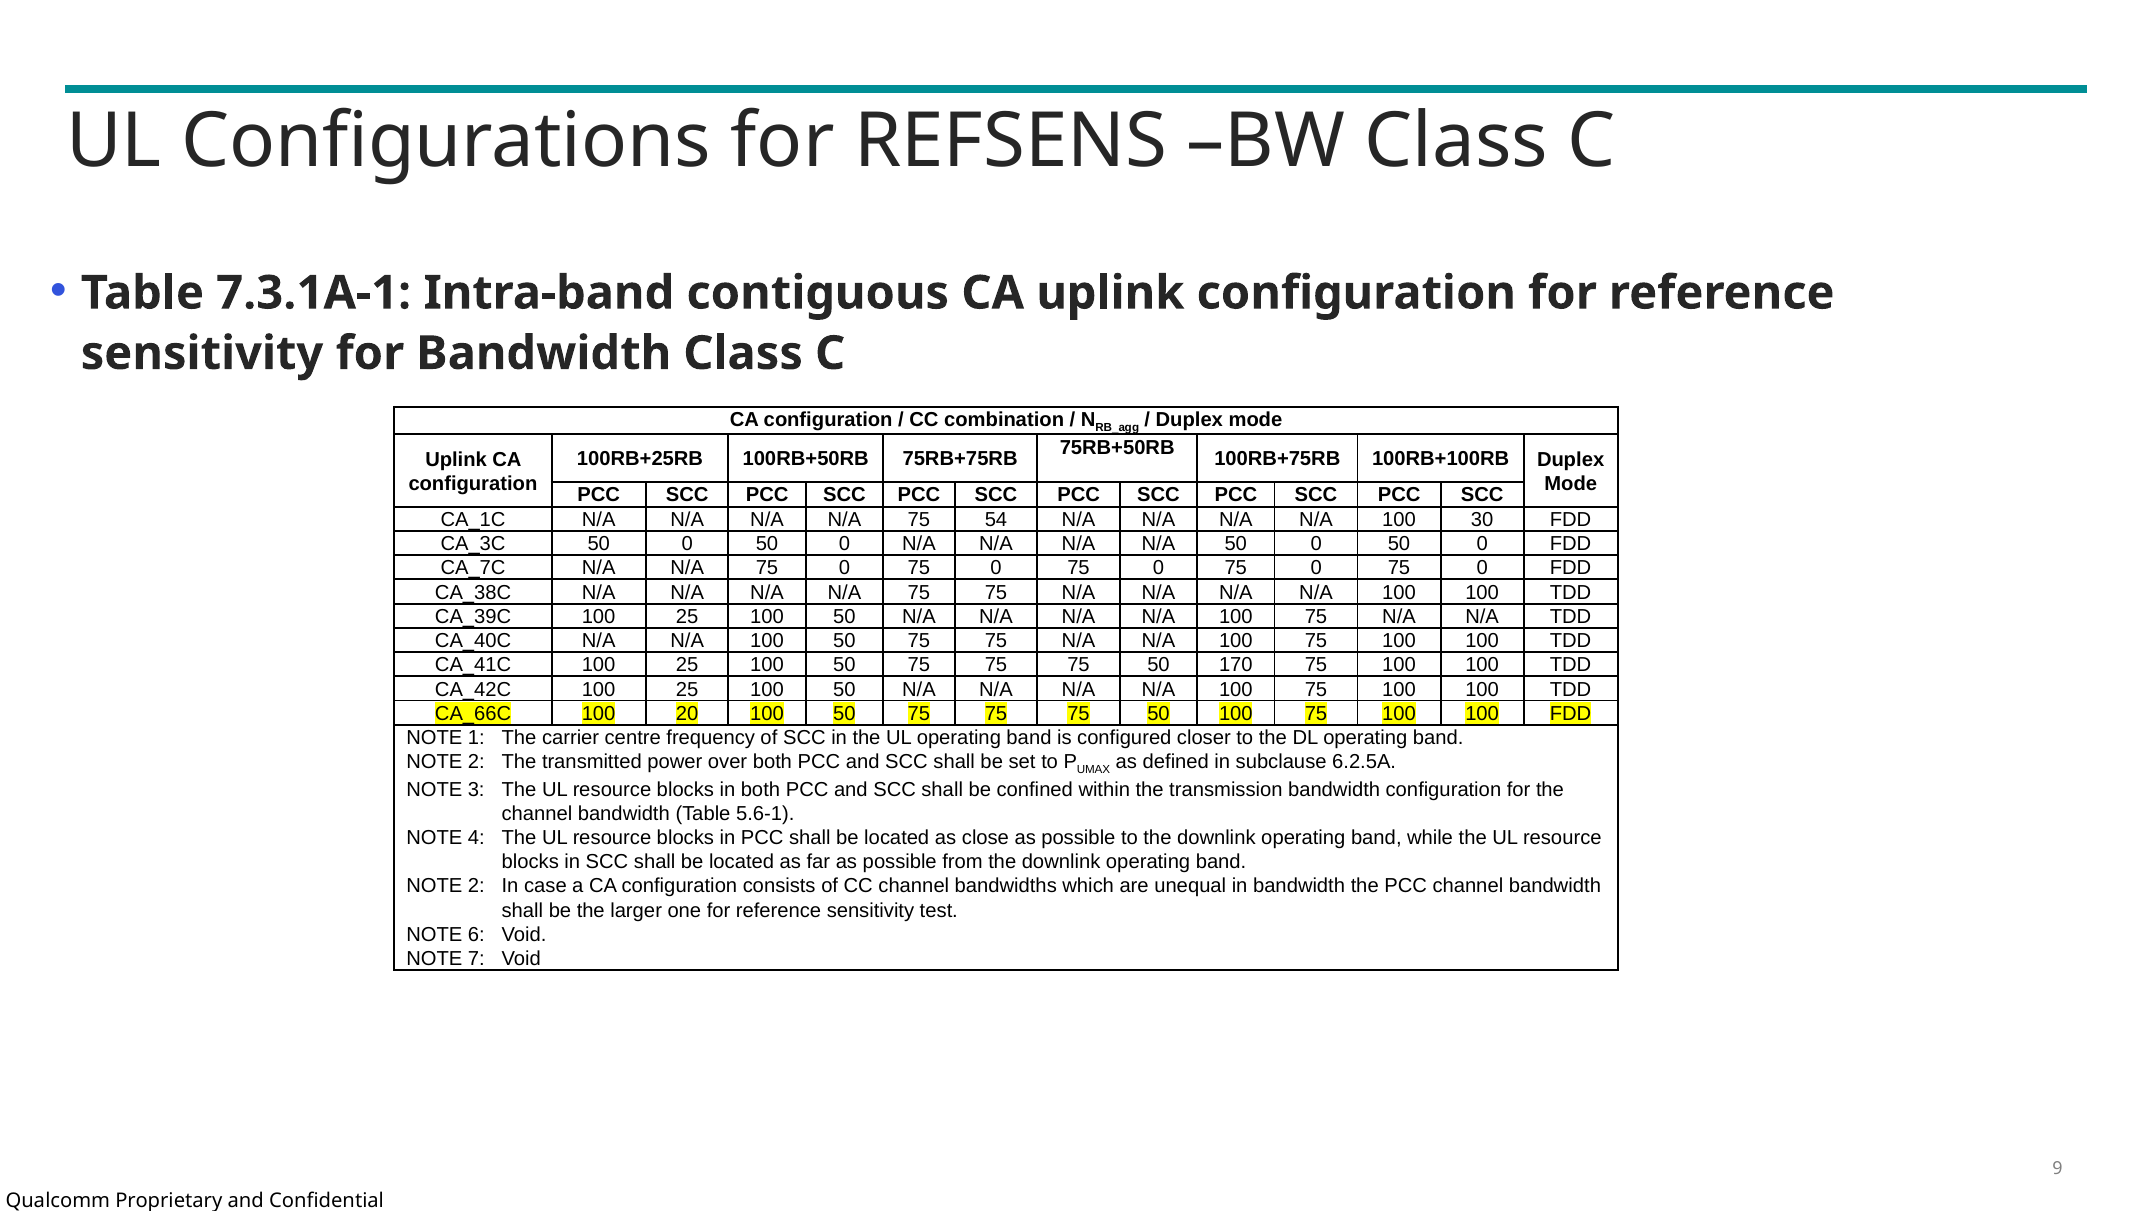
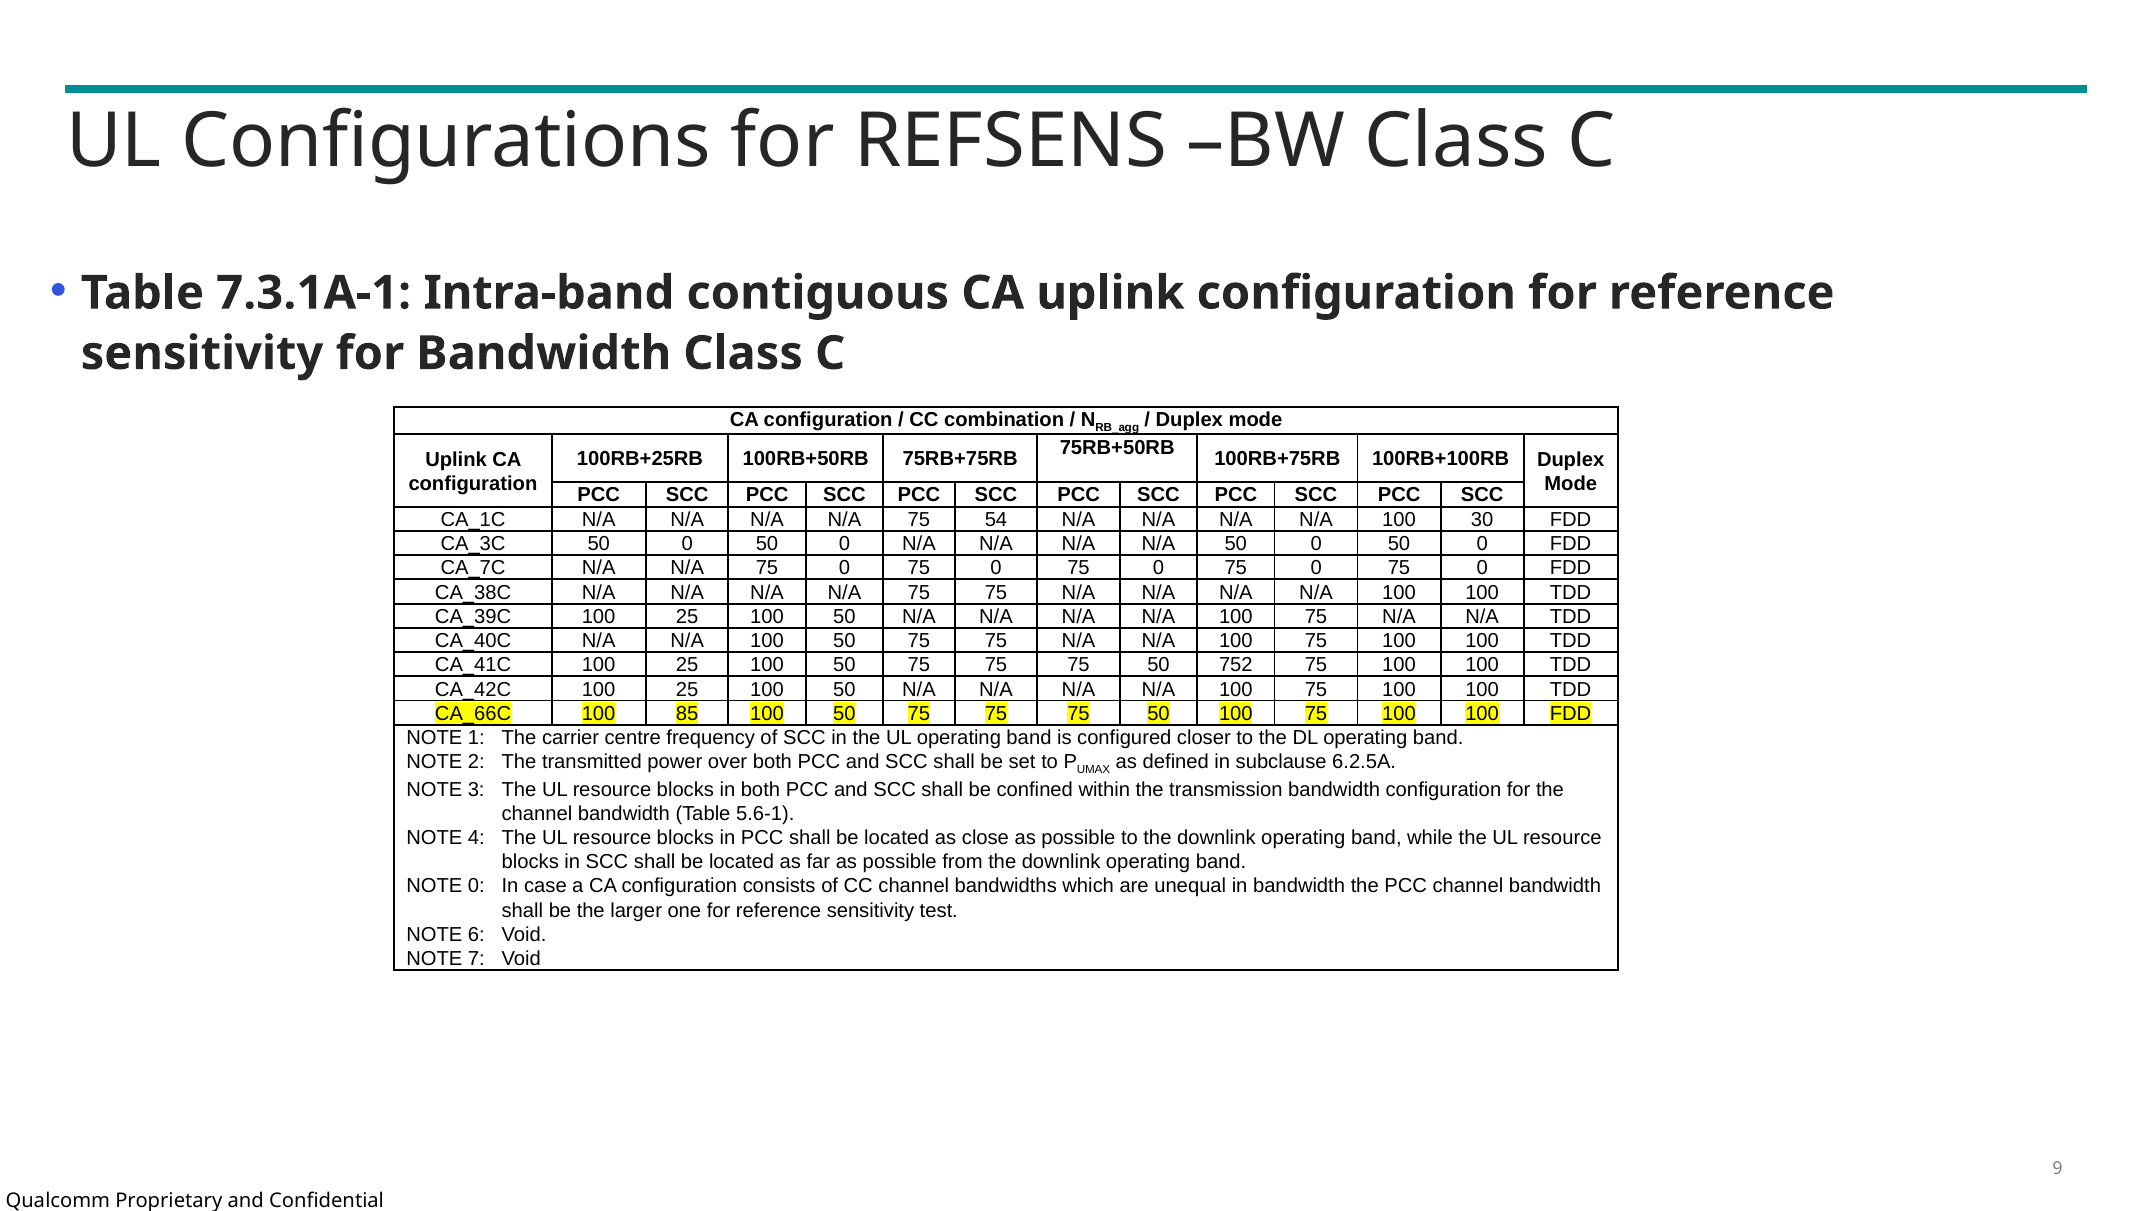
170: 170 -> 752 (1236, 665)
20: 20 -> 85 (687, 713)
2: 2 -> 0 (476, 886)
